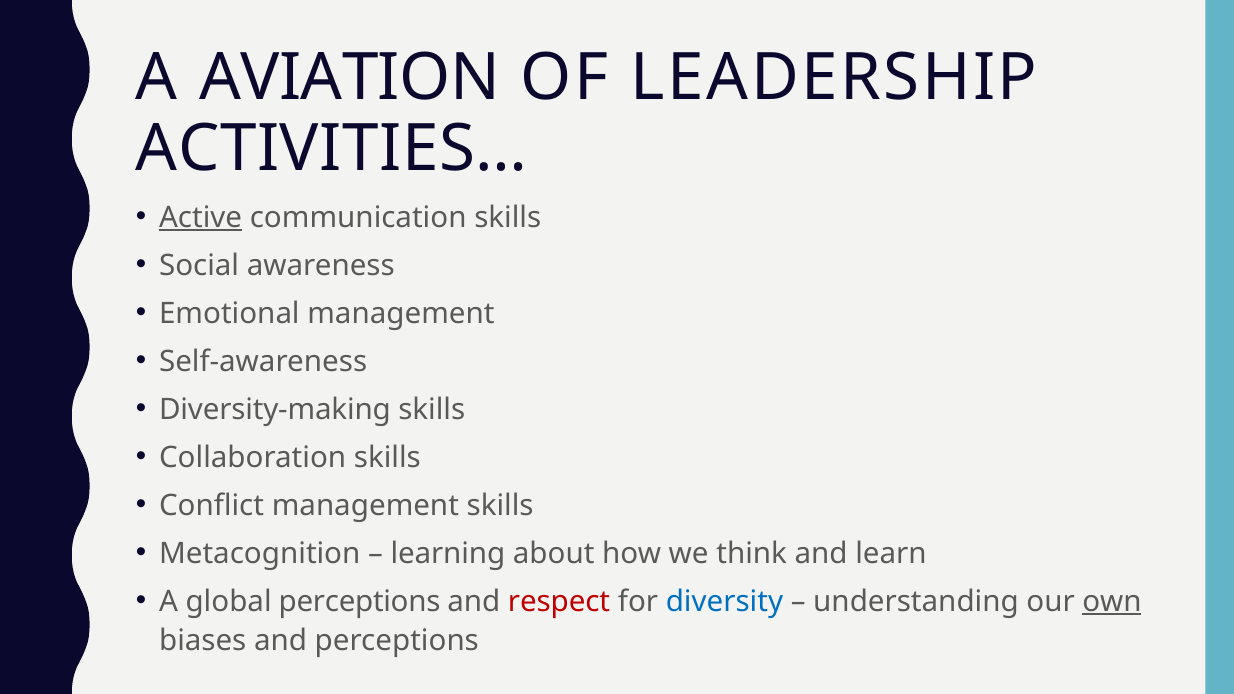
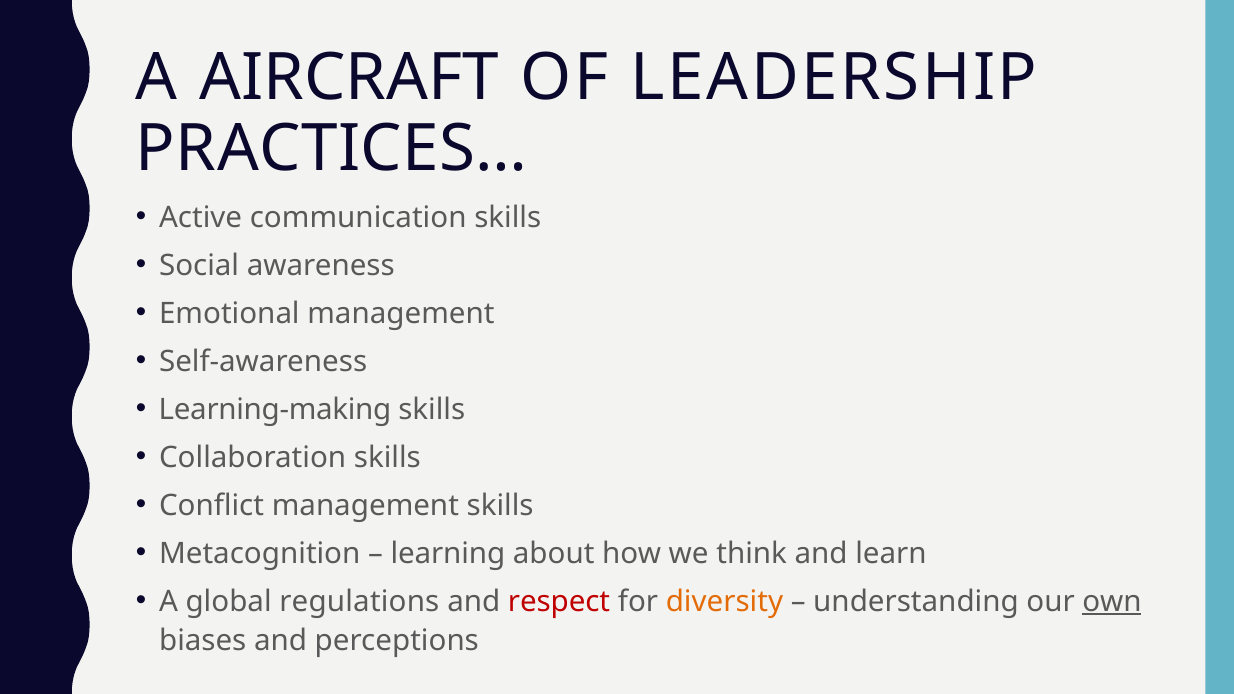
AVIATION: AVIATION -> AIRCRAFT (349, 78)
ACTIVITIES…: ACTIVITIES… -> PRACTICES… (332, 149)
Active underline: present -> none (201, 218)
Diversity-making: Diversity-making -> Learning-making (275, 410)
global perceptions: perceptions -> regulations (359, 602)
diversity colour: blue -> orange (724, 602)
